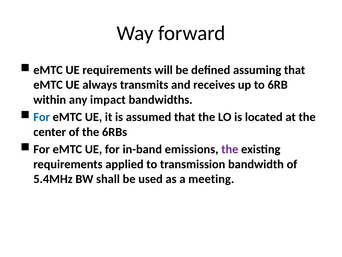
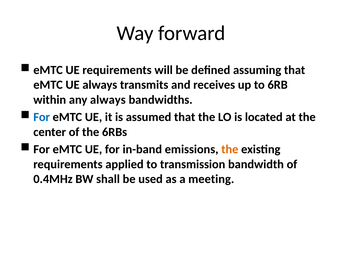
any impact: impact -> always (108, 100)
the colour: purple -> orange (230, 149)
5.4MHz: 5.4MHz -> 0.4MHz (53, 179)
